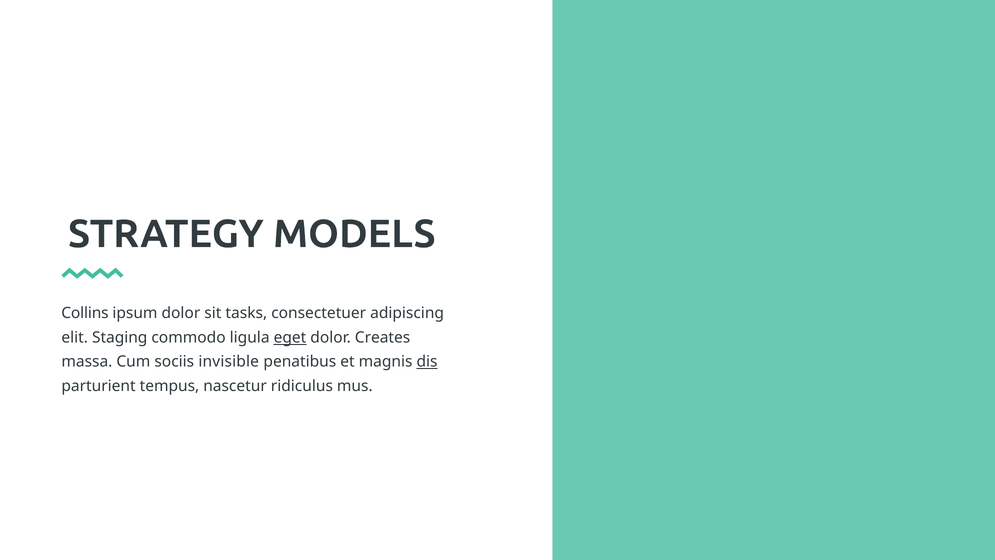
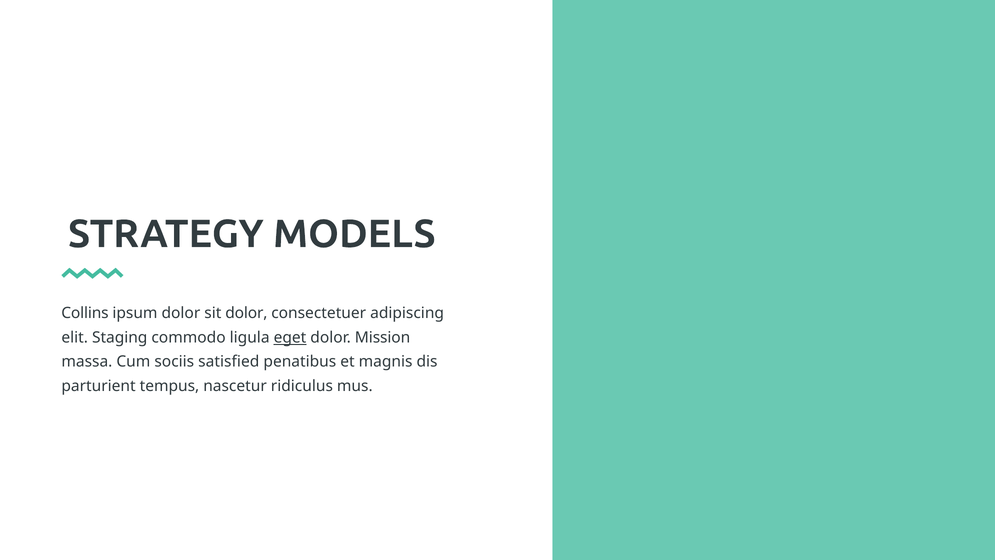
sit tasks: tasks -> dolor (246, 313)
Creates: Creates -> Mission (383, 337)
invisible: invisible -> satisfied (229, 362)
dis underline: present -> none (427, 362)
